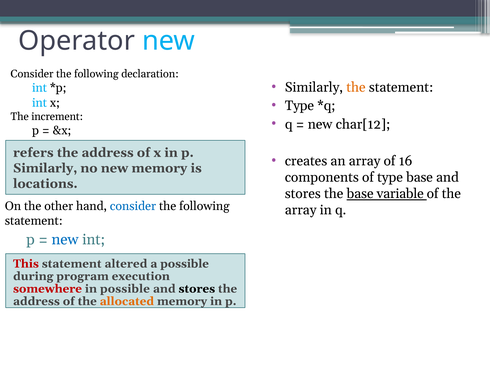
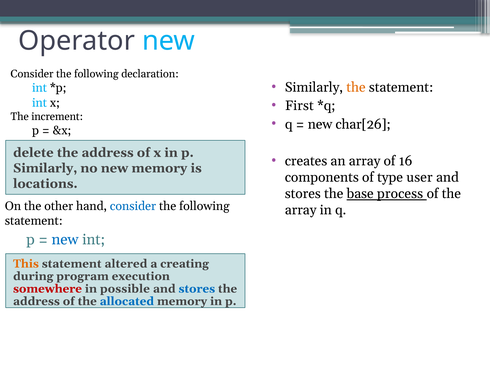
Type: Type -> First (299, 106)
char[12: char[12 -> char[26 (363, 124)
refers: refers -> delete (33, 152)
type base: base -> user (419, 177)
variable: variable -> process (400, 193)
This colour: red -> orange (26, 263)
a possible: possible -> creating (185, 263)
stores colour: black -> blue (197, 288)
allocated colour: orange -> blue (127, 301)
